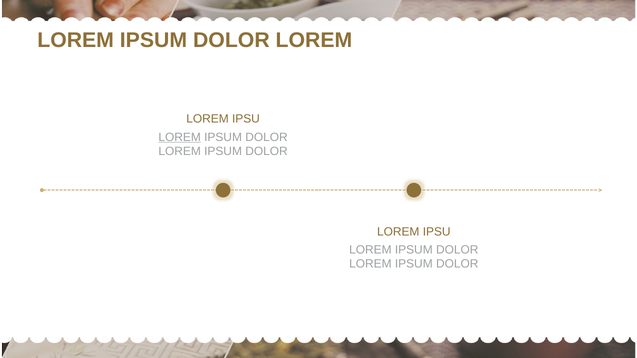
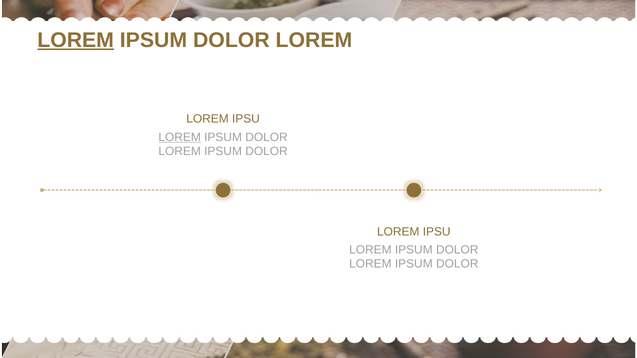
LOREM underline: none -> present (76, 40)
